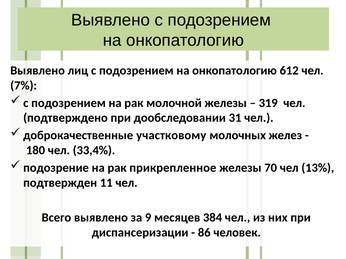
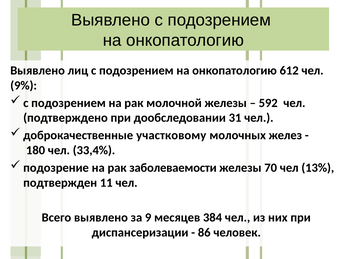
7%: 7% -> 9% (24, 86)
319: 319 -> 592 (268, 103)
прикрепленное: прикрепленное -> заболеваемости (173, 168)
